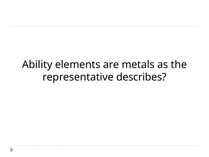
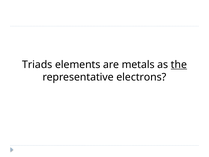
Ability: Ability -> Triads (37, 64)
the underline: none -> present (179, 64)
describes: describes -> electrons (141, 77)
